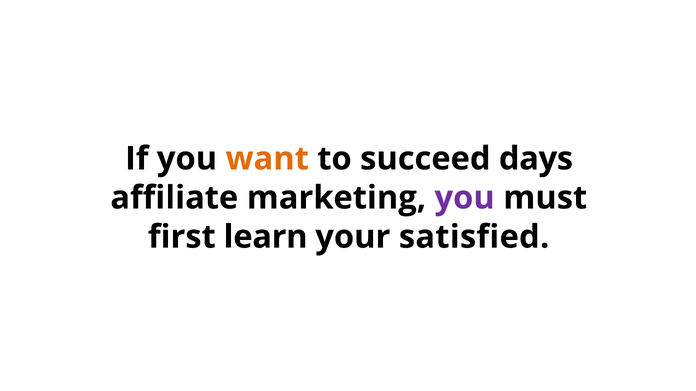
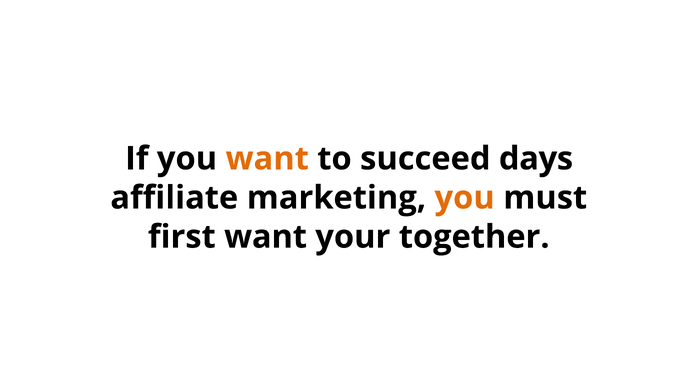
you colour: purple -> orange (465, 198)
first learn: learn -> want (266, 237)
satisfied: satisfied -> together (474, 237)
